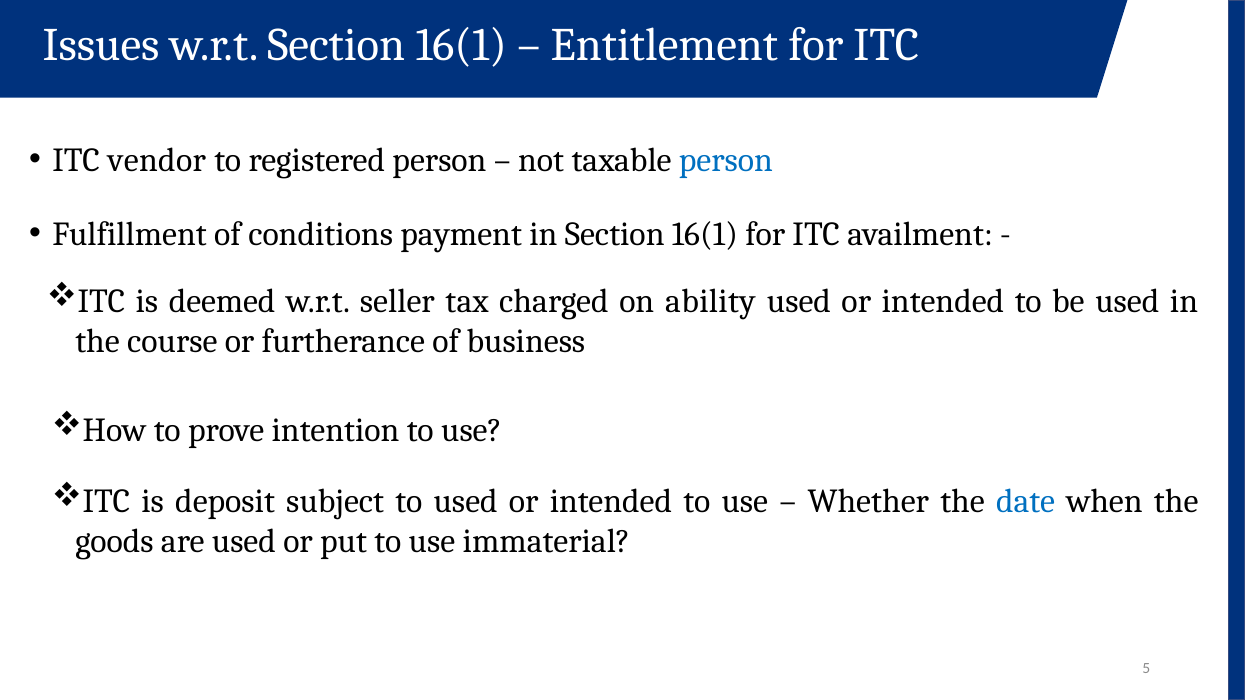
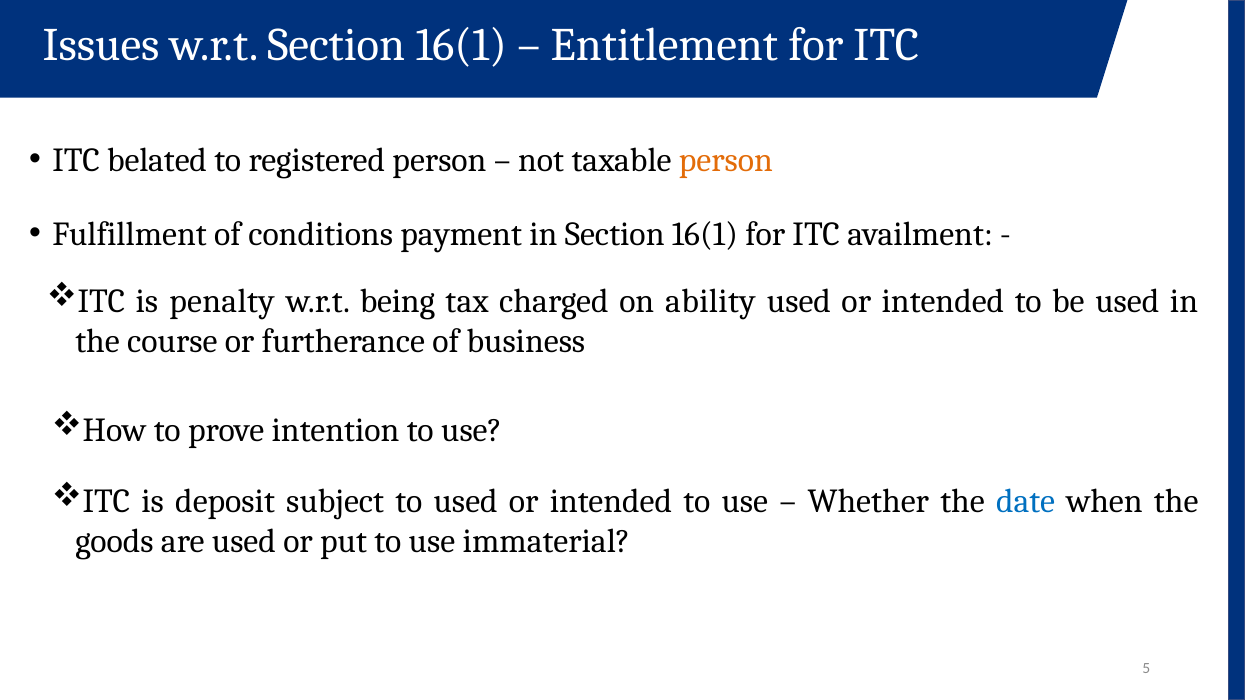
vendor: vendor -> belated (157, 161)
person colour: blue -> orange (726, 161)
deemed: deemed -> penalty (222, 301)
seller: seller -> being (397, 301)
